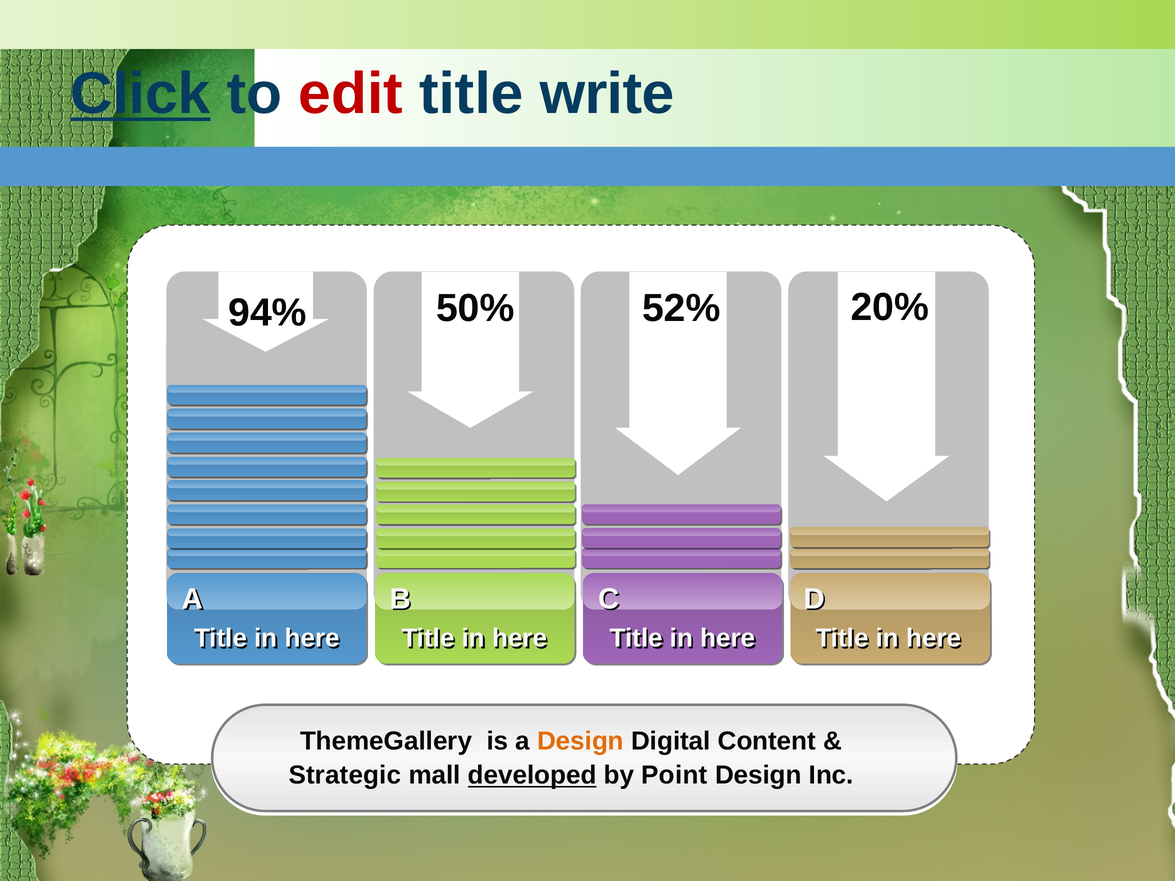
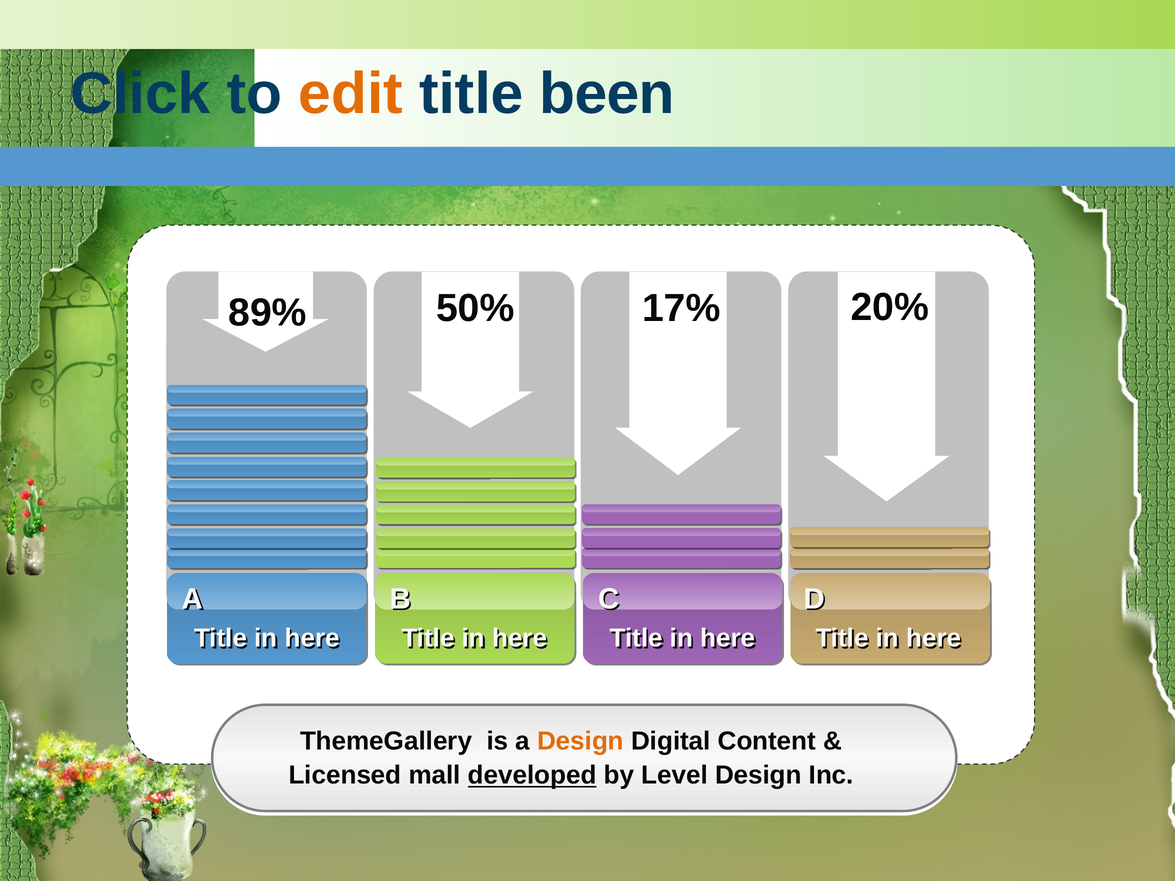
Click underline: present -> none (140, 94)
edit colour: red -> orange (351, 94)
write: write -> been (607, 94)
94%: 94% -> 89% (268, 313)
52%: 52% -> 17% (681, 308)
Strategic: Strategic -> Licensed (345, 776)
Point: Point -> Level (675, 776)
